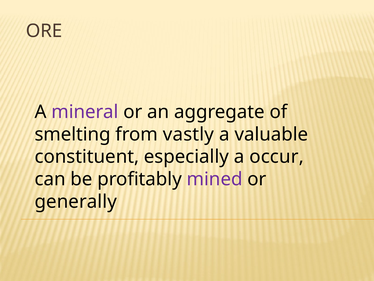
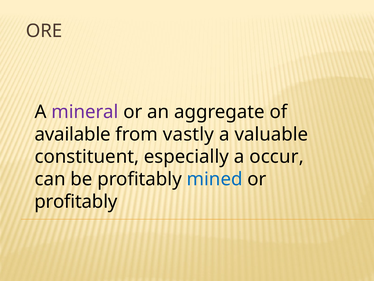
smelting: smelting -> available (73, 134)
mined colour: purple -> blue (215, 179)
generally: generally -> profitably (76, 201)
